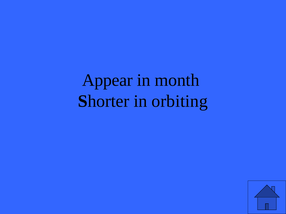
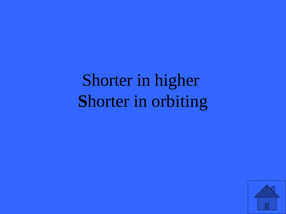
Appear: Appear -> Shorter (107, 80)
month: month -> higher (177, 80)
